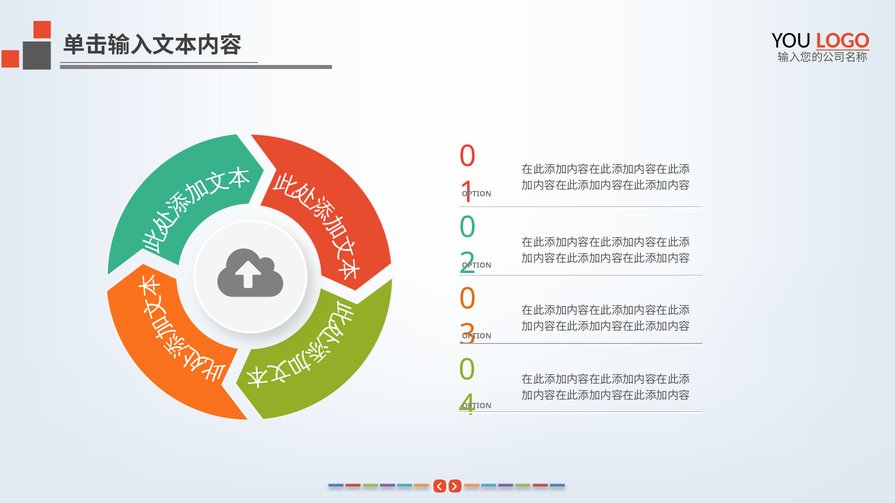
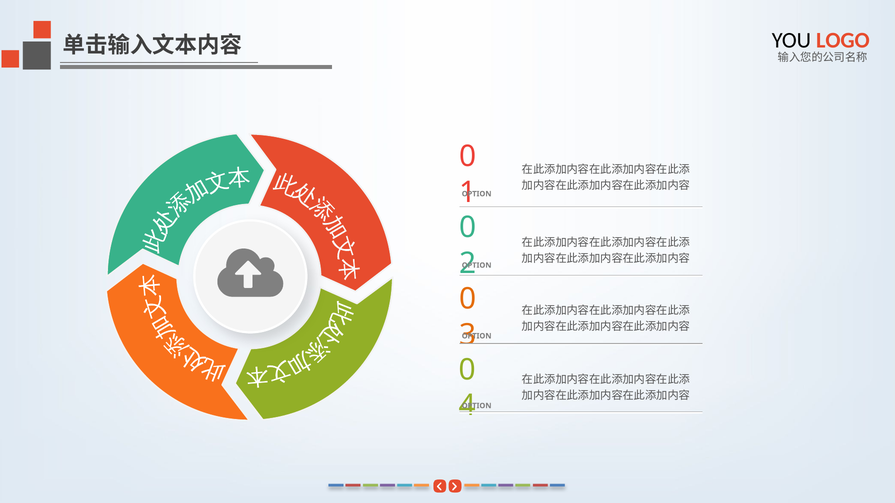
LOGO underline: present -> none (843, 40)
